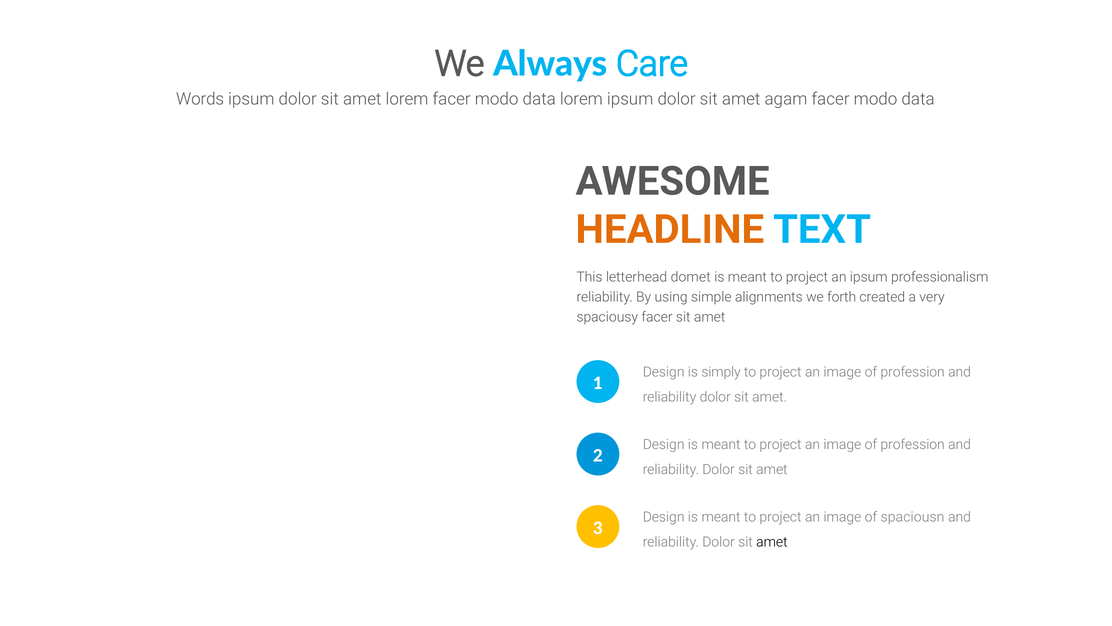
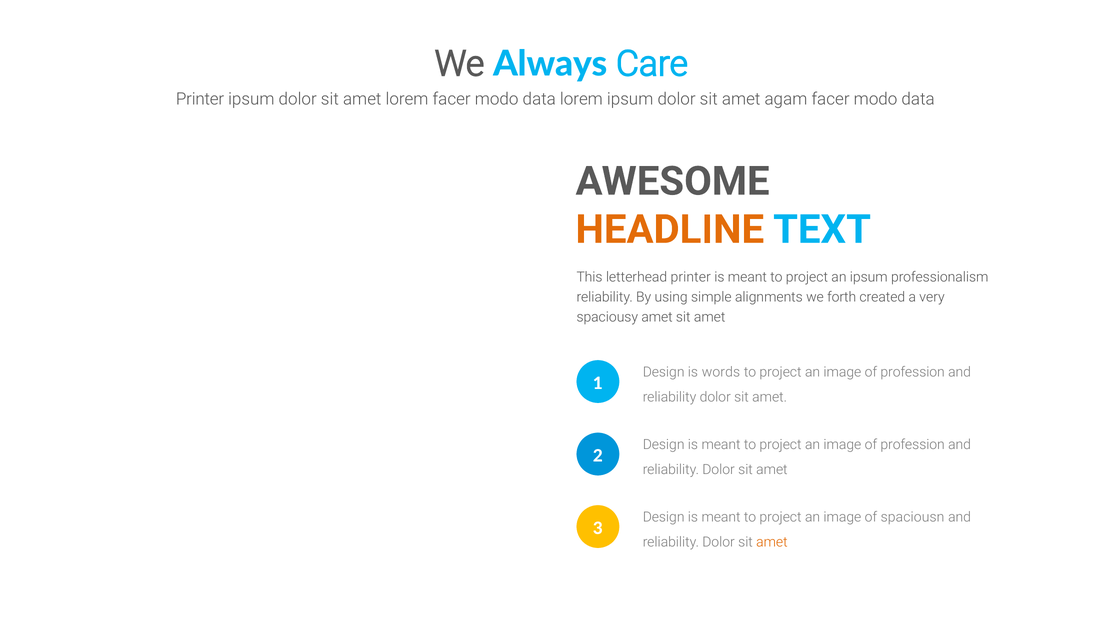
Words: Words -> Printer (200, 99)
letterhead domet: domet -> printer (691, 277)
spaciousy facer: facer -> amet (657, 317)
simply: simply -> words (721, 372)
amet colour: black -> orange (772, 542)
